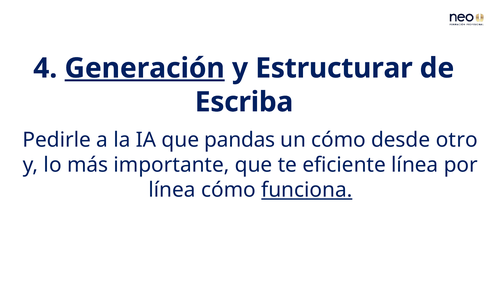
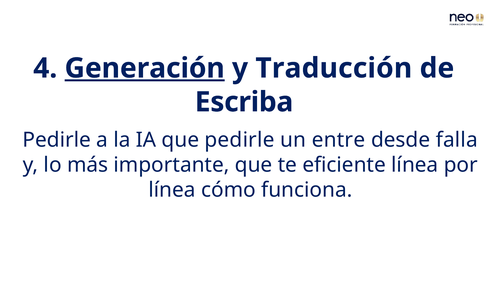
Estructurar: Estructurar -> Traducción (334, 68)
que pandas: pandas -> pedirle (240, 140)
un cómo: cómo -> entre (338, 140)
otro: otro -> falla (457, 140)
funciona underline: present -> none (307, 190)
